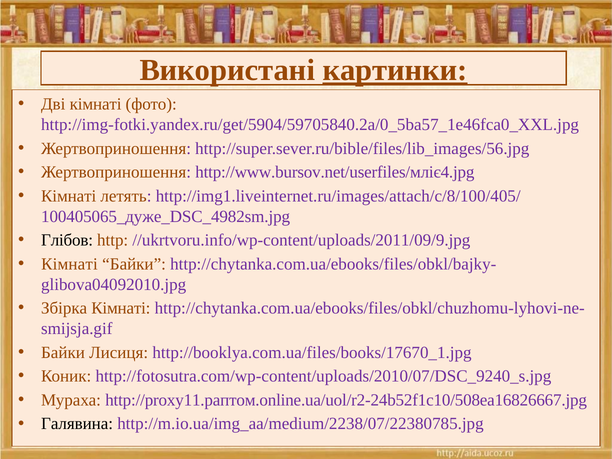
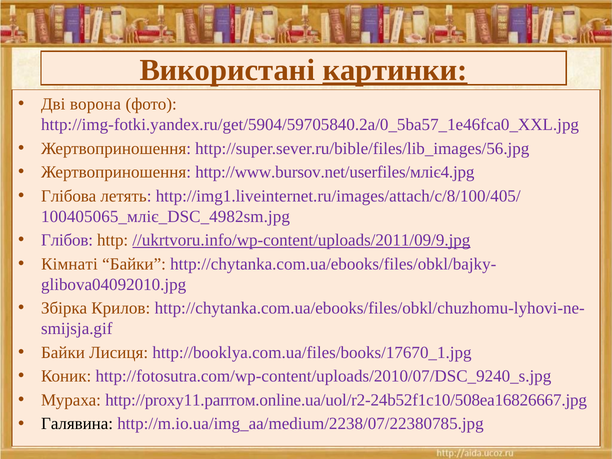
Дві кімнаті: кімнаті -> ворона (95, 104)
Кімнаті: Кімнаті -> Глібова (69, 196)
100405065_дуже_DSC_4982sm.jpg: 100405065_дуже_DSC_4982sm.jpg -> 100405065_мліє_DSC_4982sm.jpg (166, 216)
Глібов colour: black -> purple (67, 240)
//ukrtvoru.info/wp-content/uploads/2011/09/9.jpg underline: none -> present (301, 240)
Збірка Кімнаті: Кімнаті -> Крилов (121, 308)
